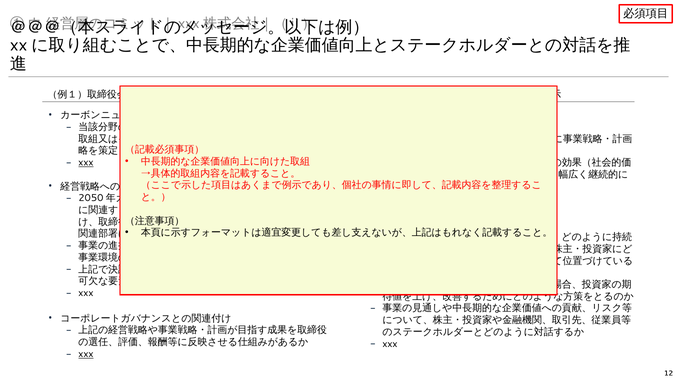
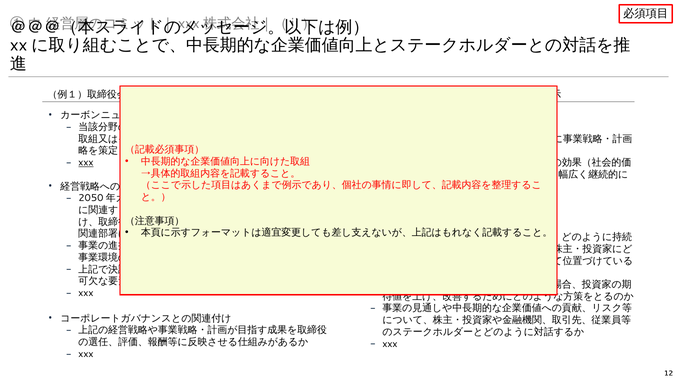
xxx underline: present -> none (86, 354)
